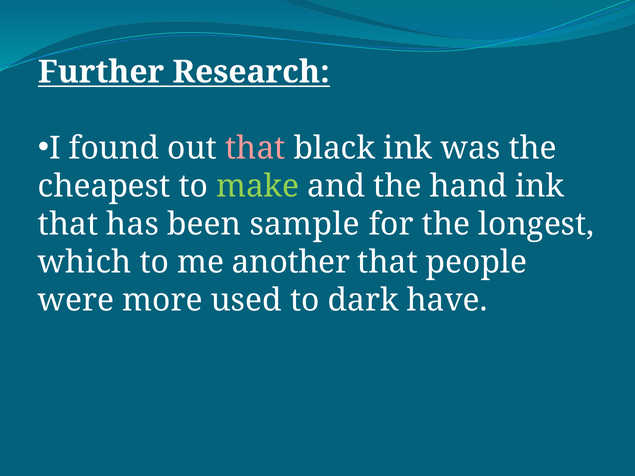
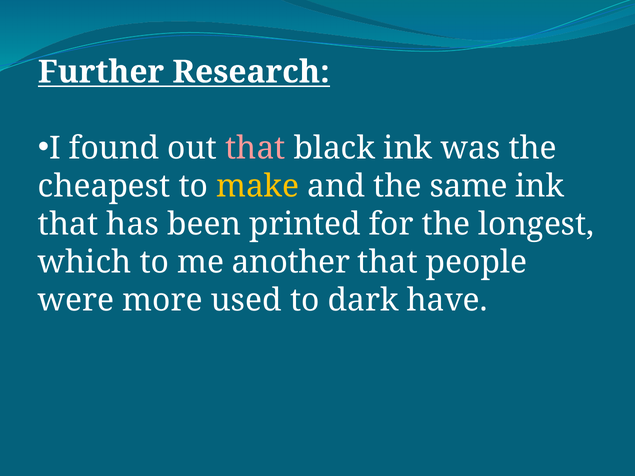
make colour: light green -> yellow (258, 186)
hand: hand -> same (469, 186)
sample: sample -> printed (305, 224)
